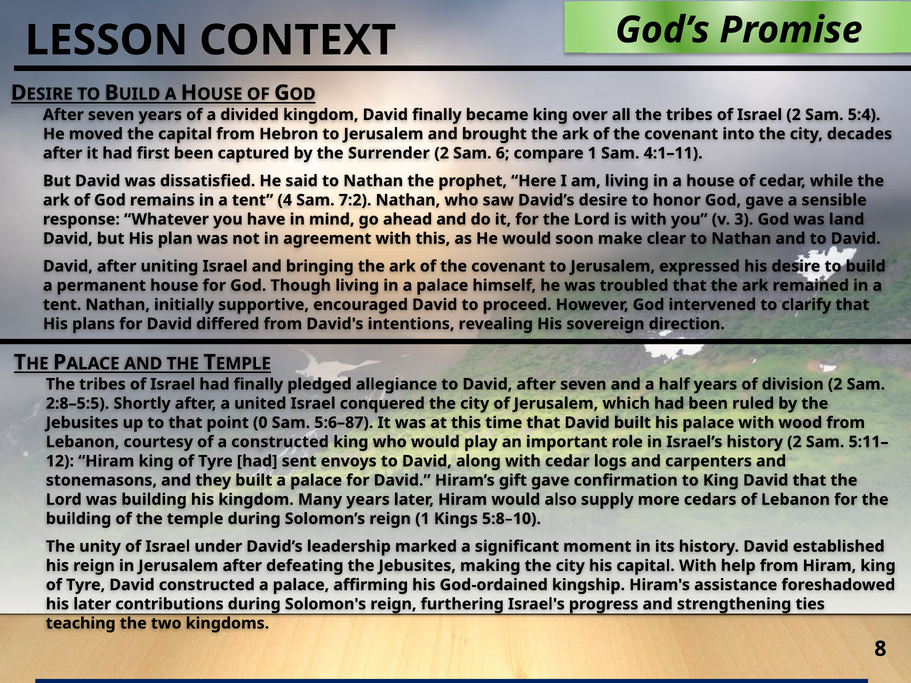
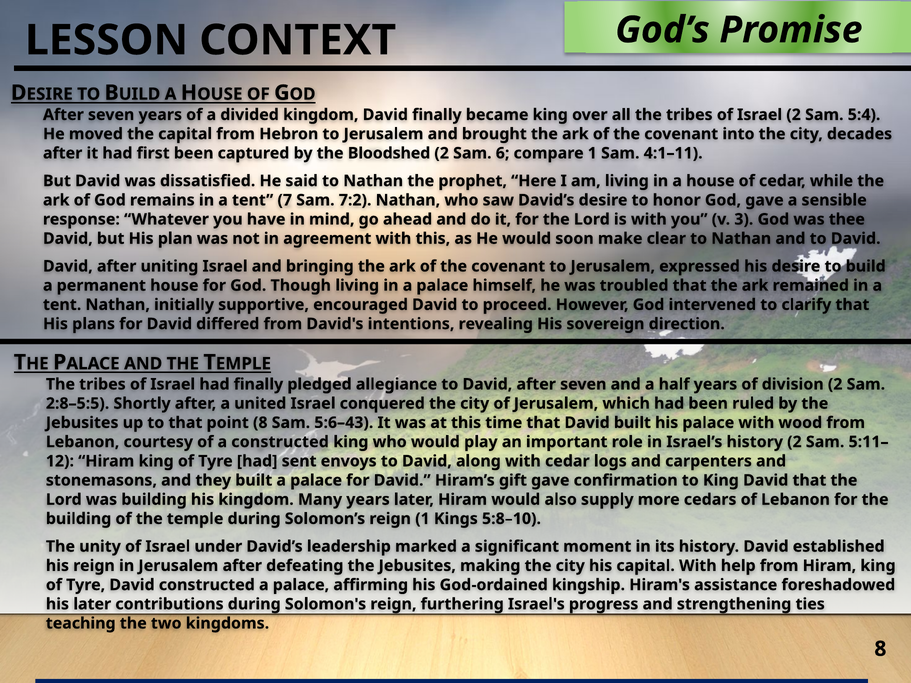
Surrender: Surrender -> Bloodshed (389, 153)
4: 4 -> 7 (285, 200)
land: land -> thee (847, 219)
point 0: 0 -> 8 (260, 423)
5:6–87: 5:6–87 -> 5:6–43 (344, 423)
